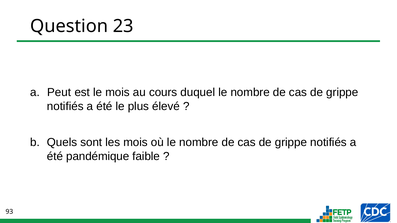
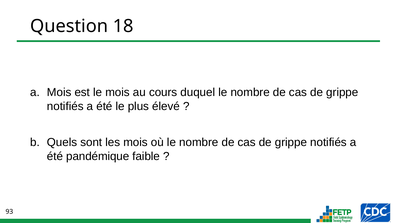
23: 23 -> 18 (123, 26)
a Peut: Peut -> Mois (59, 93)
